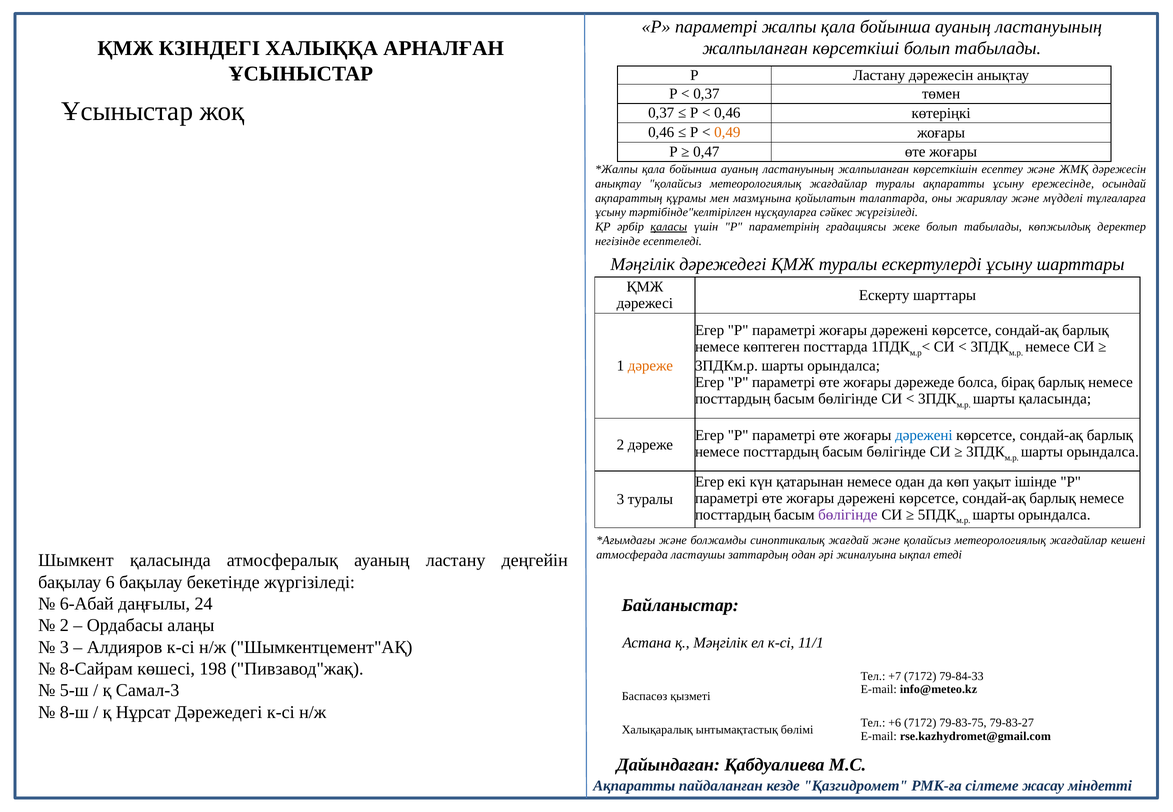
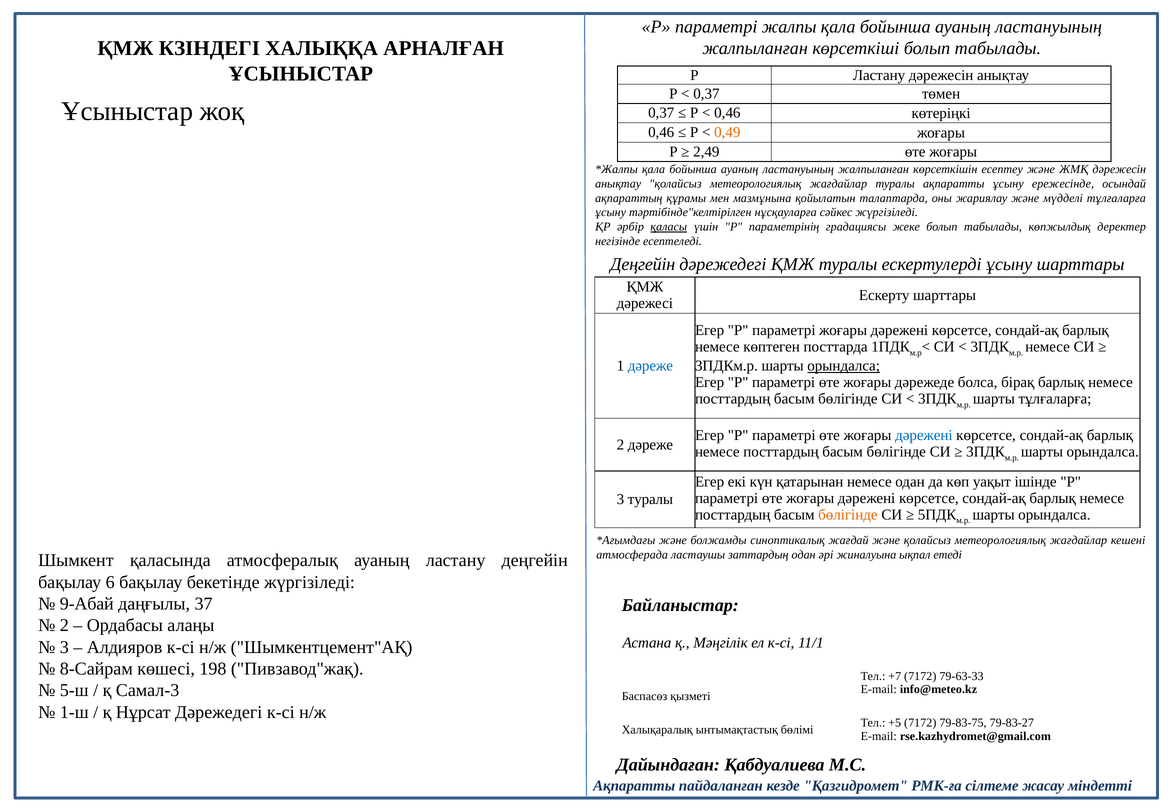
0,47: 0,47 -> 2,49 (706, 152)
Мәңгілік: Мәңгілік -> Деңгейін (643, 264)
дәреже colour: orange -> blue (650, 366)
орындалса underline: none -> present (844, 366)
шарты қаласында: қаласында -> тұлғаларға (1055, 399)
бөлігінде colour: purple -> orange (848, 515)
6-Абай: 6-Абай -> 9-Абай (87, 604)
24: 24 -> 37 (204, 604)
79-84-33: 79-84-33 -> 79-63-33 (962, 676)
8-ш: 8-ш -> 1-ш (74, 712)
+6: +6 -> +5 (895, 723)
